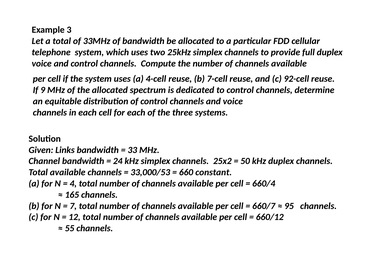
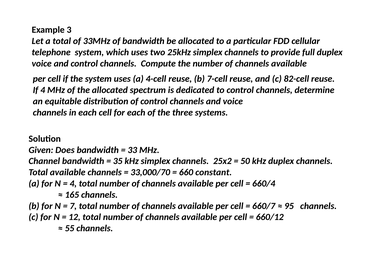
92-cell: 92-cell -> 82-cell (296, 79)
If 9: 9 -> 4 (43, 90)
Links: Links -> Does (65, 150)
24: 24 -> 35 (118, 161)
33,000/53: 33,000/53 -> 33,000/70 (150, 173)
